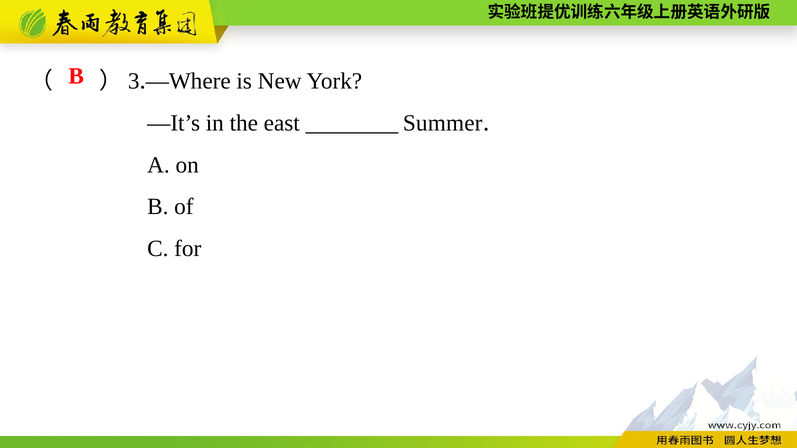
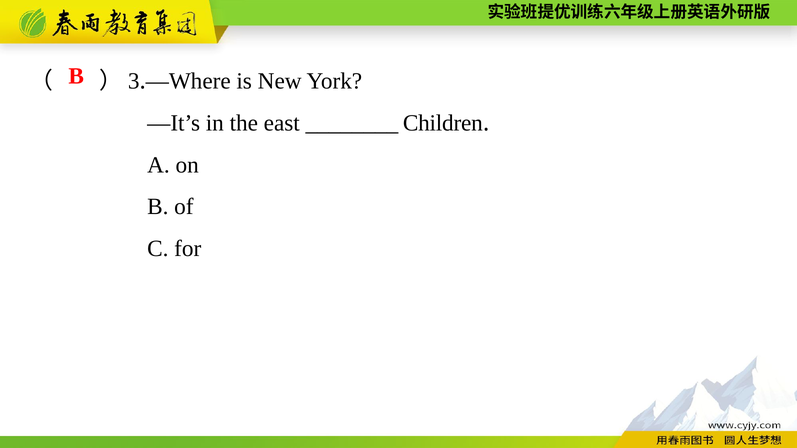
Summer: Summer -> Children (443, 123)
